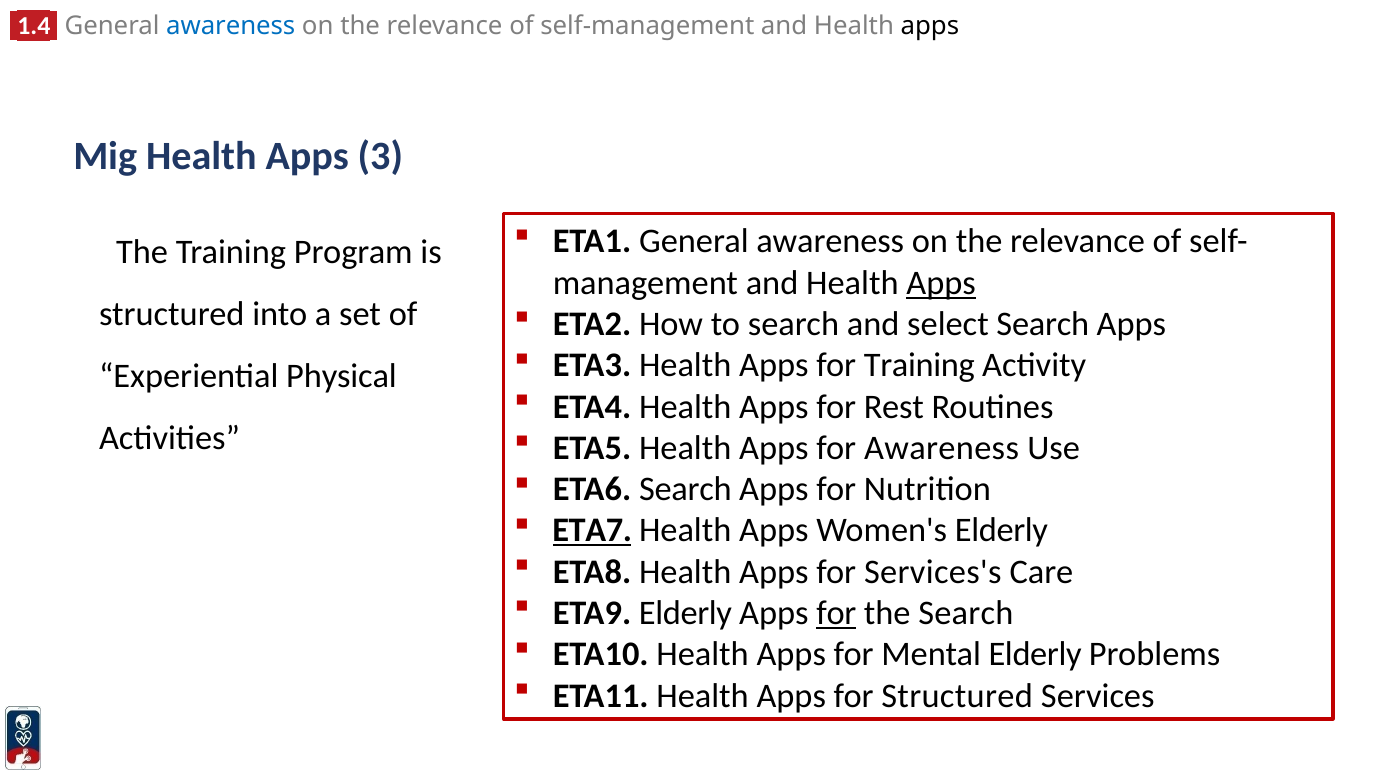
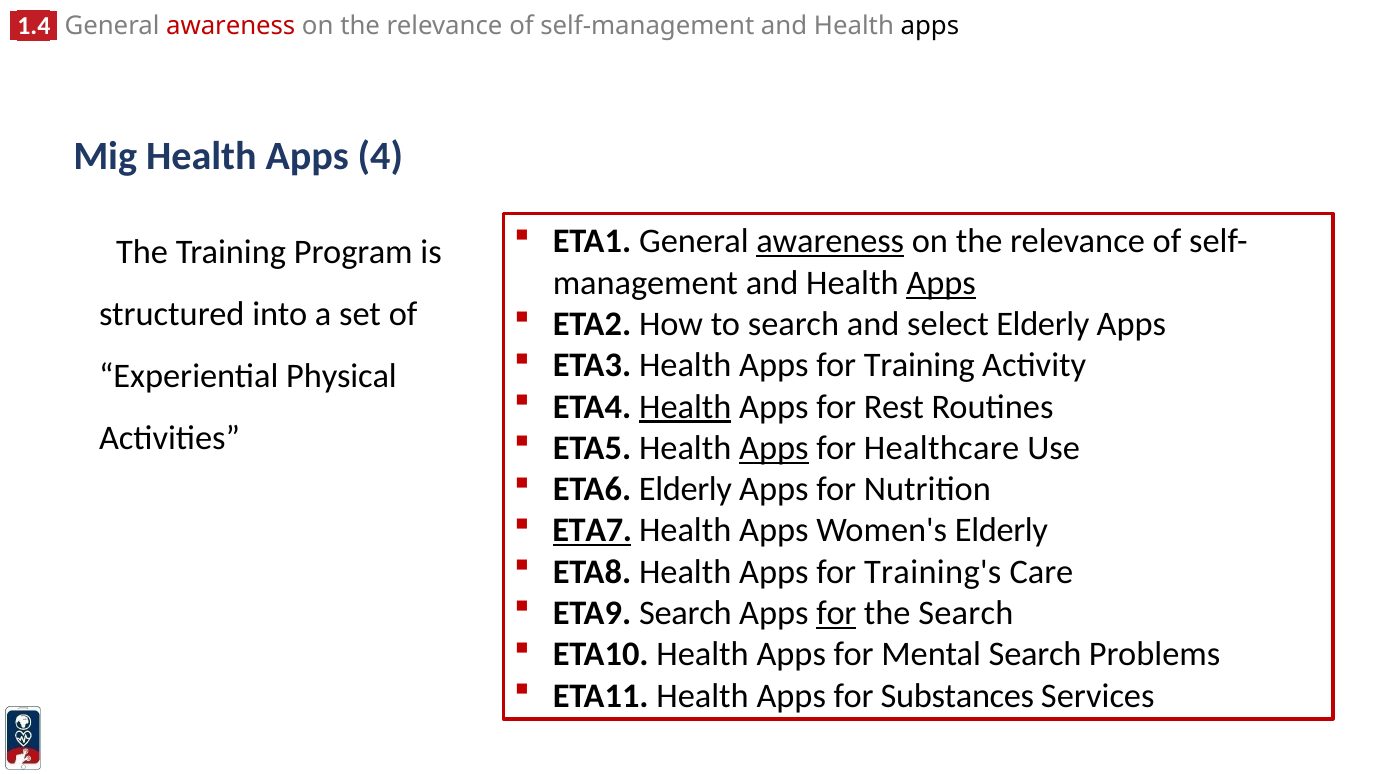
awareness colour: blue -> red (231, 26)
3: 3 -> 4 (380, 156)
awareness underline: none -> present (830, 242)
select Search: Search -> Elderly (1043, 324)
Health underline: none -> present (685, 407)
Apps underline: none -> present (774, 448)
for Awareness: Awareness -> Healthcare (942, 448)
ETA6 Search: Search -> Elderly (685, 489)
Services's: Services's -> Training's (933, 572)
ETA9 Elderly: Elderly -> Search (685, 613)
Mental Elderly: Elderly -> Search (1035, 654)
for Structured: Structured -> Substances (957, 696)
